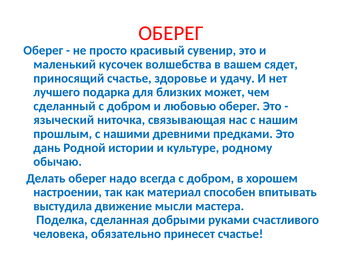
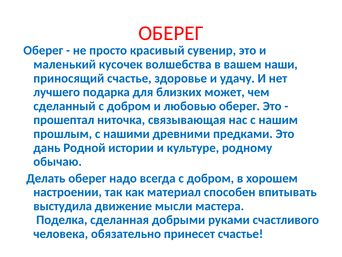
сядет: сядет -> наши (281, 64)
языческий: языческий -> прошептал (64, 120)
